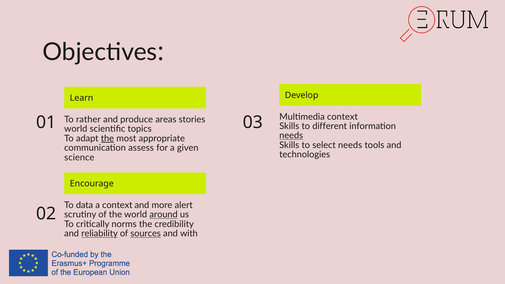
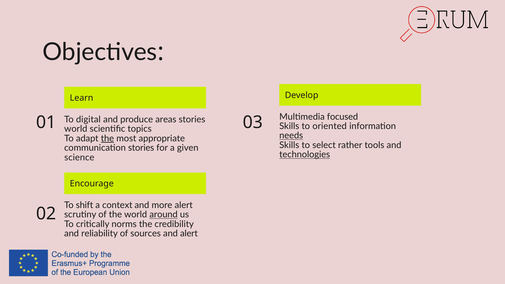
Multimedia context: context -> focused (343, 117)
rather: rather -> digital (88, 119)
different: different -> oriented (330, 126)
select needs: needs -> rather (350, 145)
communication assess: assess -> stories (141, 148)
technologies underline: none -> present (305, 155)
data: data -> shift (85, 205)
reliability underline: present -> none (100, 234)
sources underline: present -> none (146, 234)
and with: with -> alert (189, 234)
